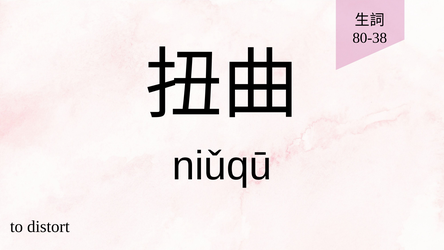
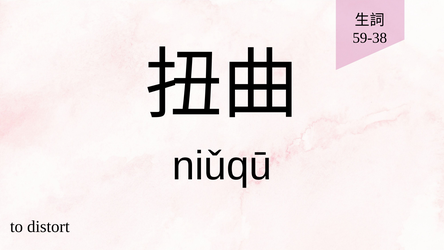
80-38: 80-38 -> 59-38 (370, 38)
